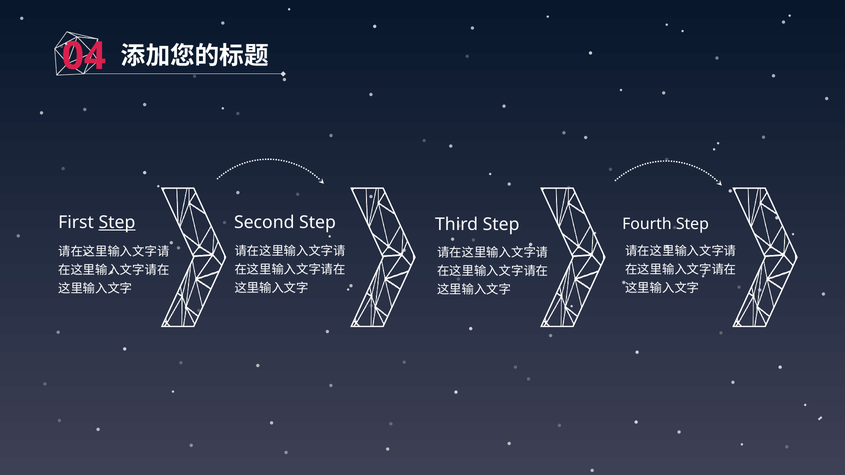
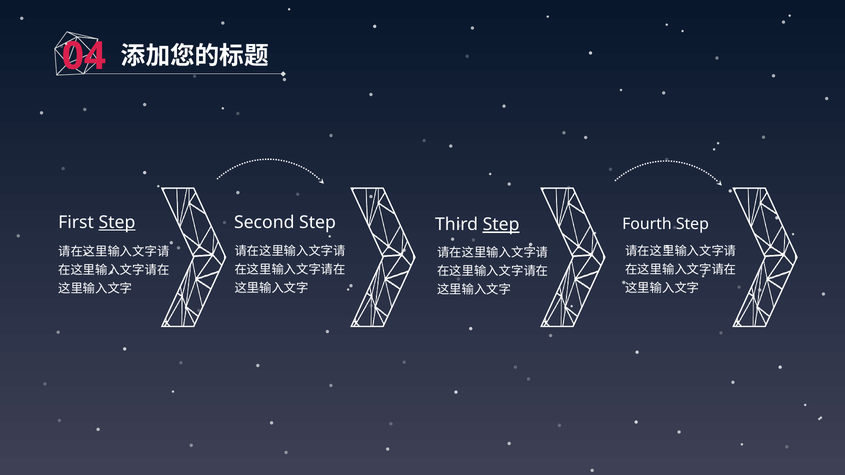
Step underline: none -> present (501, 225)
